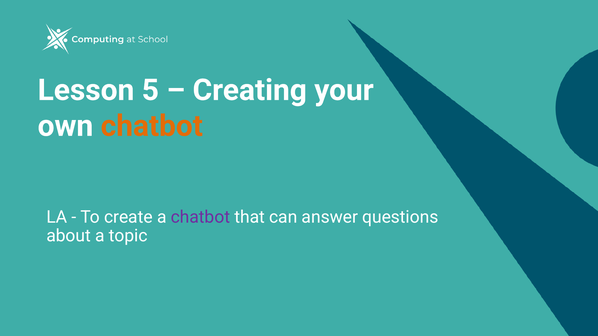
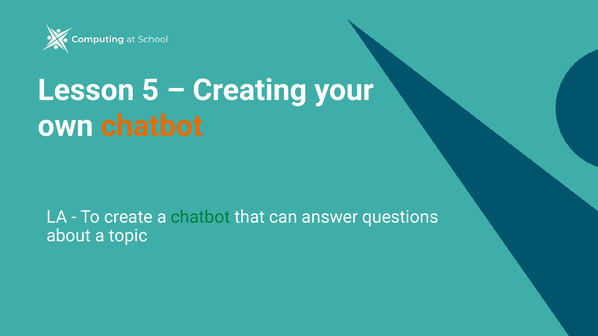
chatbot colour: purple -> green (200, 217)
